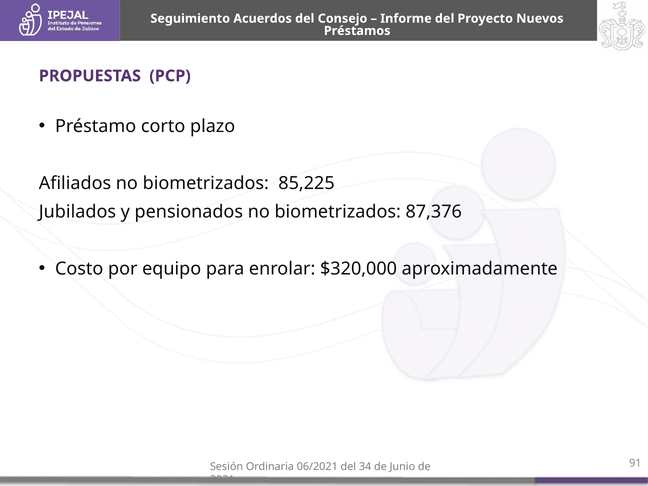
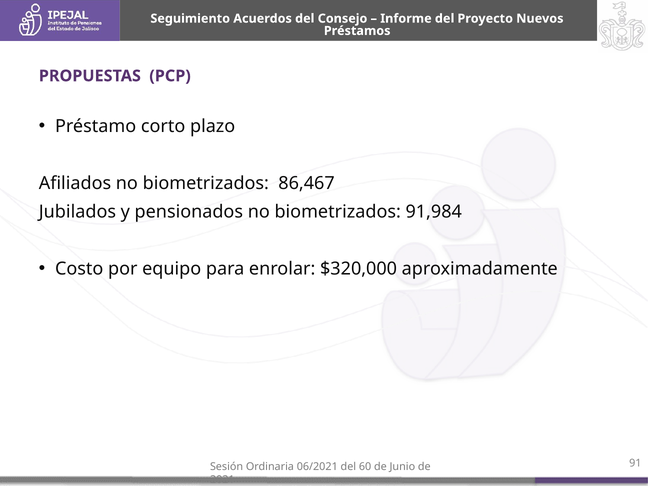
85,225: 85,225 -> 86,467 (307, 183)
87,376: 87,376 -> 91,984 (434, 212)
34: 34 -> 60 (365, 467)
